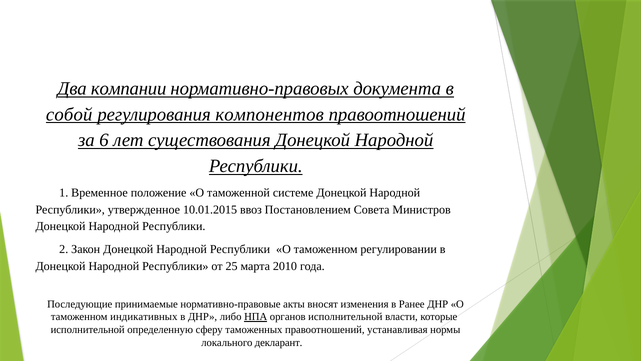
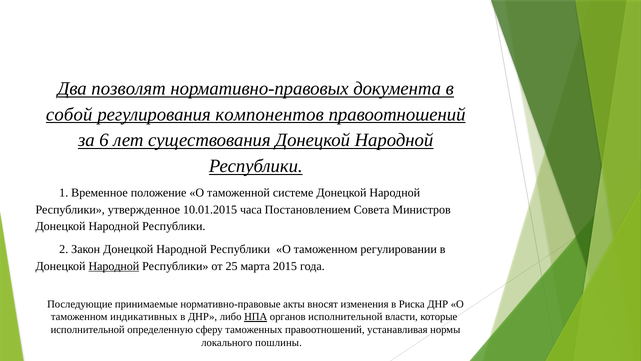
компании: компании -> позволят (129, 89)
ввоз: ввоз -> часа (251, 209)
Народной underline: none -> present (114, 266)
2010: 2010 -> 2015 (285, 266)
Ранее: Ранее -> Риска (412, 304)
декларант: декларант -> пошлины (279, 342)
